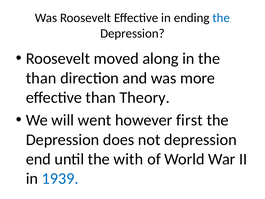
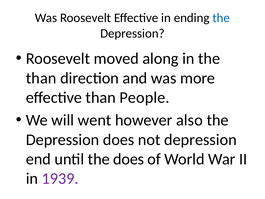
Theory: Theory -> People (145, 97)
first: first -> also (189, 120)
the with: with -> does (129, 159)
1939 colour: blue -> purple (60, 178)
